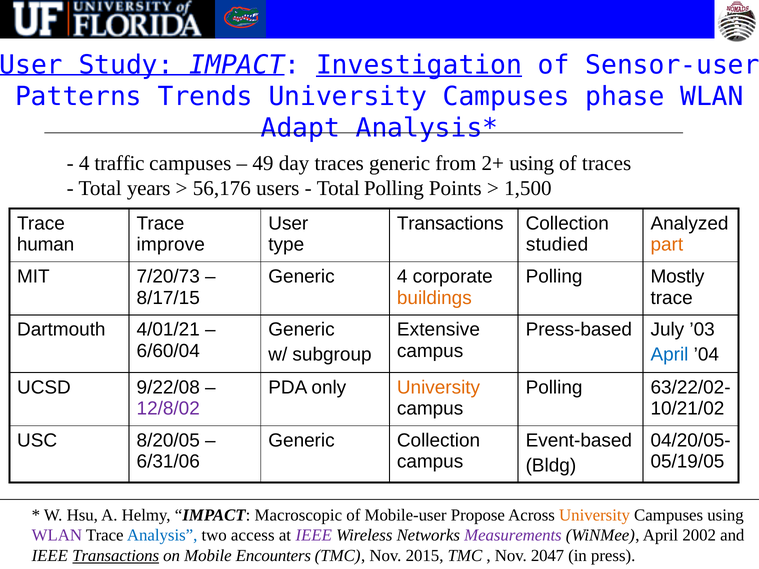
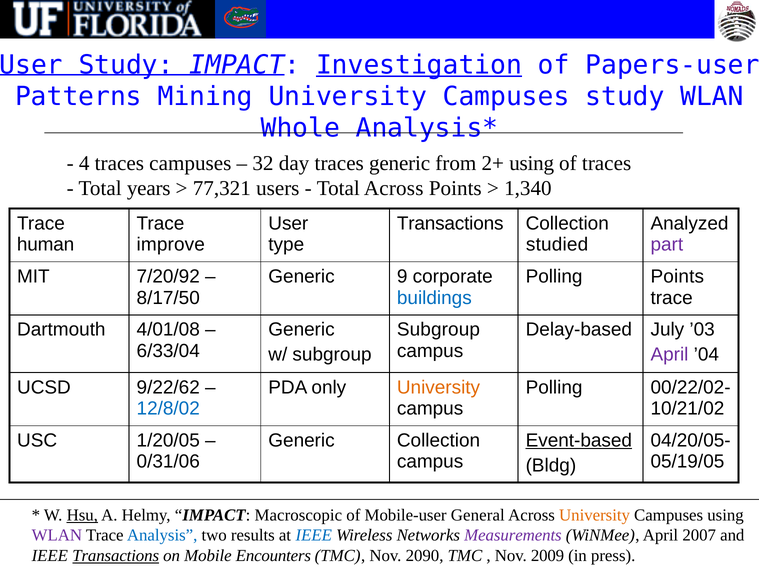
Sensor-user: Sensor-user -> Papers-user (672, 65)
Trends: Trends -> Mining (205, 97)
Campuses phase: phase -> study (625, 97)
Adapt: Adapt -> Whole (300, 128)
4 traffic: traffic -> traces (119, 163)
49: 49 -> 32 (263, 163)
56,176: 56,176 -> 77,321 (222, 189)
Total Polling: Polling -> Across (394, 189)
1,500: 1,500 -> 1,340 (528, 189)
part colour: orange -> purple (667, 245)
7/20/73: 7/20/73 -> 7/20/92 (168, 277)
Generic 4: 4 -> 9 (402, 277)
Polling Mostly: Mostly -> Points (677, 277)
8/17/15: 8/17/15 -> 8/17/50 (168, 298)
buildings colour: orange -> blue (434, 298)
4/01/21: 4/01/21 -> 4/01/08 (168, 330)
Extensive: Extensive -> Subgroup (438, 330)
Press-based: Press-based -> Delay-based (579, 330)
6/60/04: 6/60/04 -> 6/33/04 (168, 351)
April colour: blue -> purple (669, 355)
9/22/08: 9/22/08 -> 9/22/62 (168, 387)
63/22/02-: 63/22/02- -> 00/22/02- (691, 387)
12/8/02 colour: purple -> blue (168, 409)
8/20/05: 8/20/05 -> 1/20/05 (168, 441)
Event-based underline: none -> present (579, 441)
6/31/06: 6/31/06 -> 0/31/06 (168, 462)
Hsu underline: none -> present (82, 515)
Propose: Propose -> General (478, 515)
access: access -> results (253, 536)
IEEE colour: purple -> blue (314, 536)
2002: 2002 -> 2007 (699, 536)
2015: 2015 -> 2090 (425, 556)
2047: 2047 -> 2009 (548, 556)
